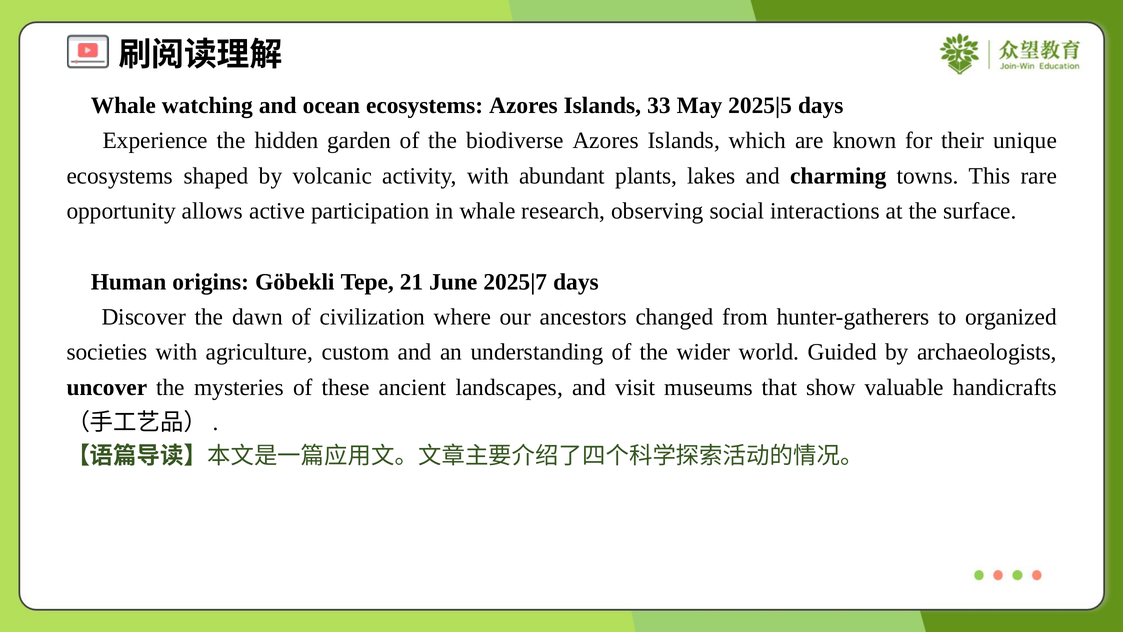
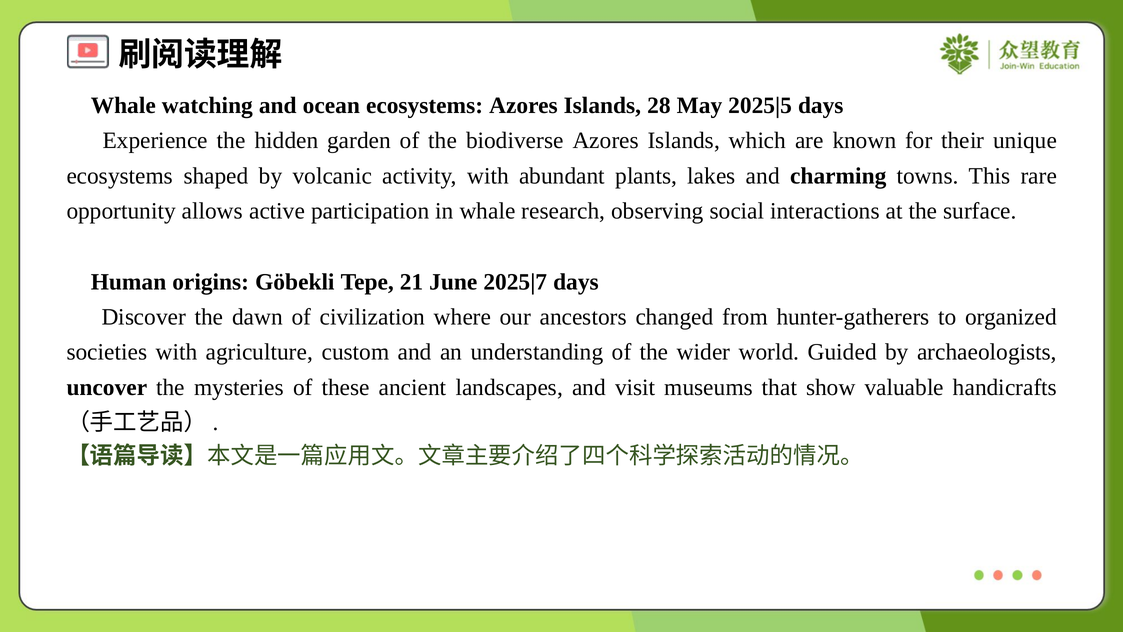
33: 33 -> 28 (659, 106)
